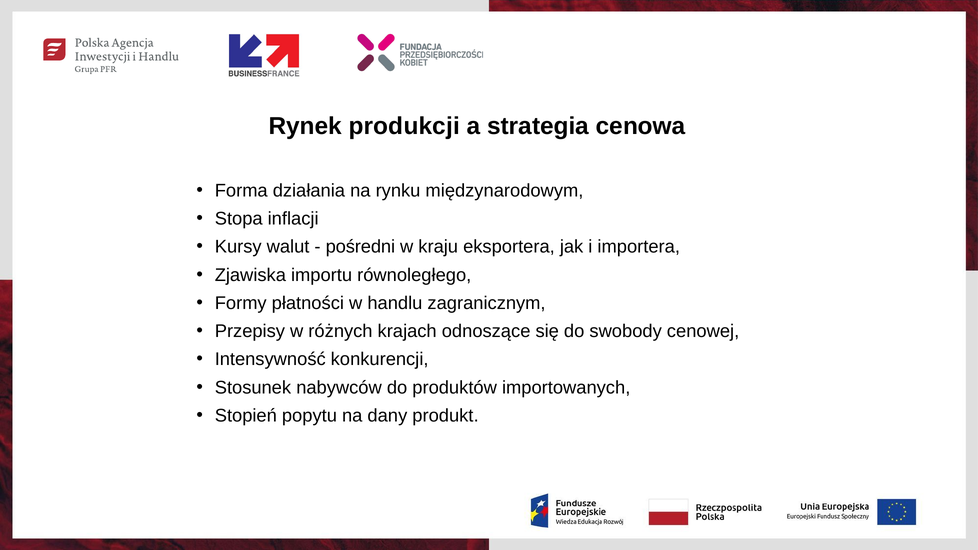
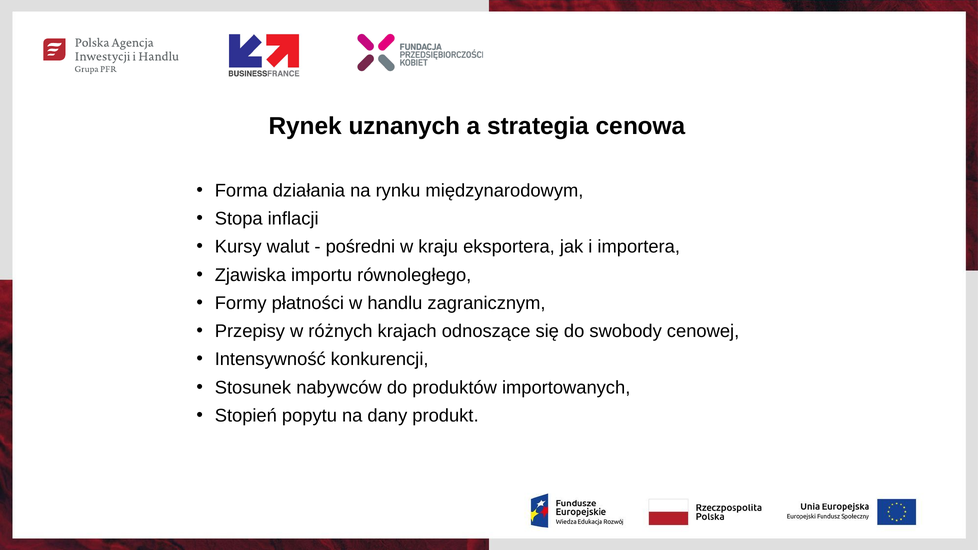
produkcji: produkcji -> uznanych (404, 126)
